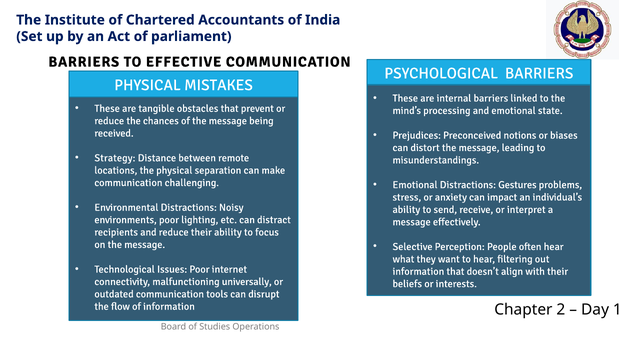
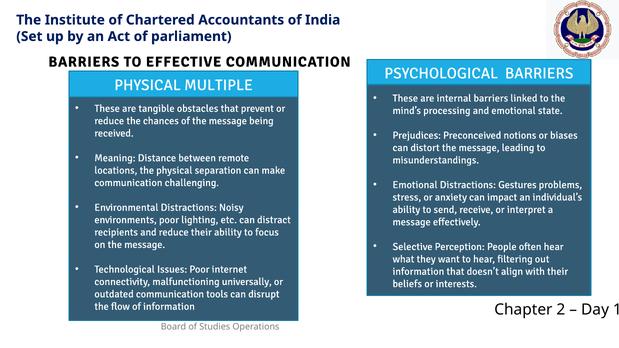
MISTAKES: MISTAKES -> MULTIPLE (218, 85)
Strategy: Strategy -> Meaning (115, 158)
